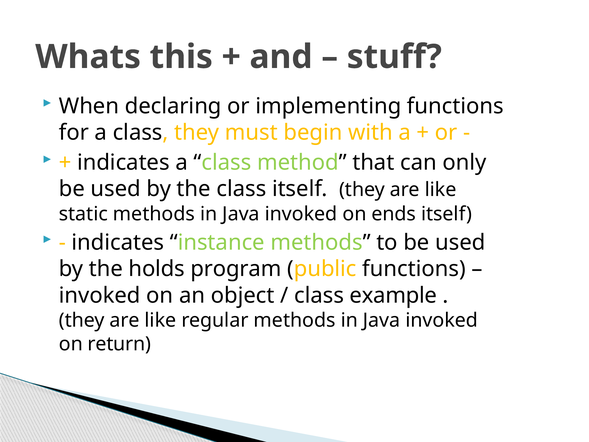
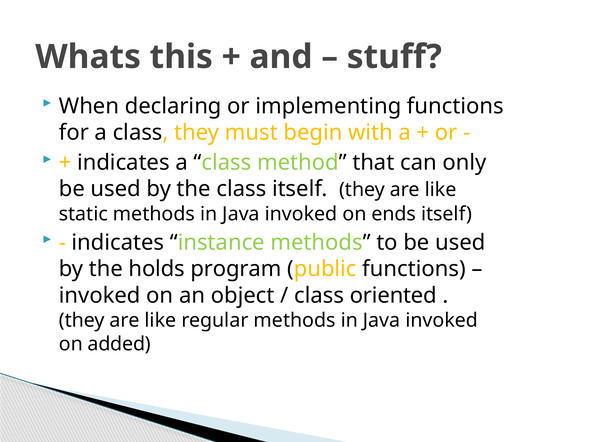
example: example -> oriented (393, 295)
return: return -> added (119, 344)
